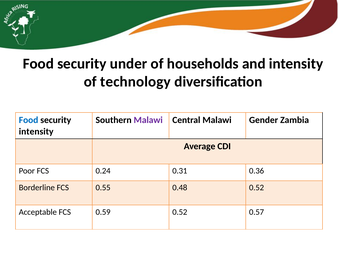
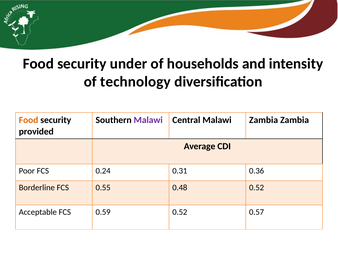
Food colour: blue -> orange (29, 120)
Malawi Gender: Gender -> Zambia (264, 120)
intensity: intensity -> provided (36, 132)
